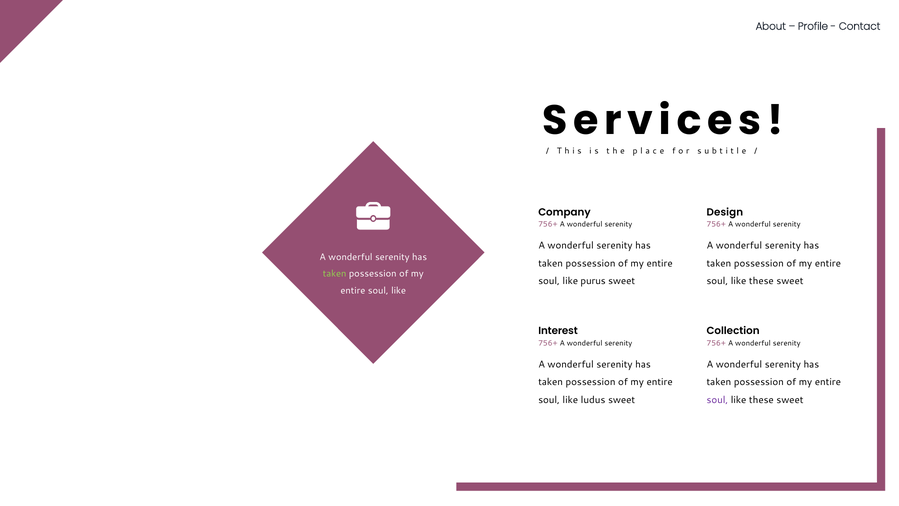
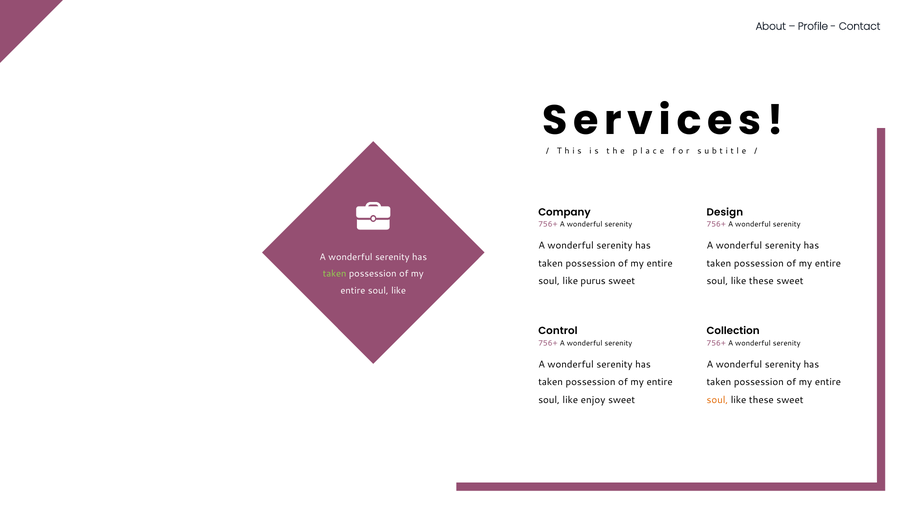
Interest: Interest -> Control (558, 331)
ludus: ludus -> enjoy (593, 400)
soul colour: purple -> orange (717, 400)
